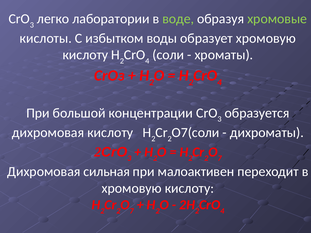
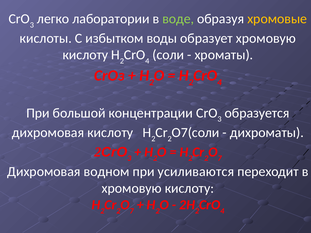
хромовые colour: light green -> yellow (277, 19)
сильная: сильная -> водном (107, 172)
малоактивен: малоактивен -> усиливаются (196, 172)
